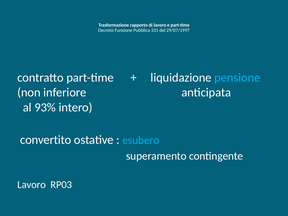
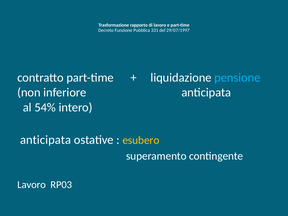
93%: 93% -> 54% (45, 107)
convertito: convertito -> anticipata (46, 140)
esubero colour: light blue -> yellow (141, 140)
